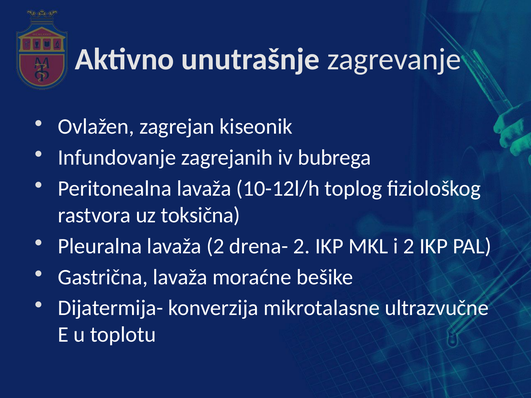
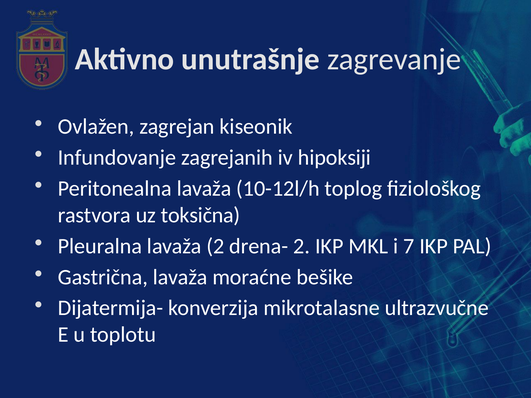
bubrega: bubrega -> hipoksiji (335, 158)
i 2: 2 -> 7 (409, 246)
